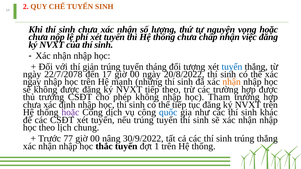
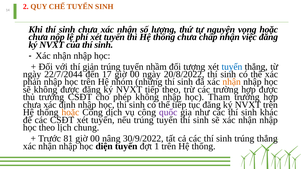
tháng: tháng -> nhầm (156, 67)
22/7/2078: 22/7/2078 -> 22/7/2044 (63, 74)
ngay: ngay -> phản (32, 82)
mạnh: mạnh -> nhóm (122, 82)
hoặc colour: purple -> orange (70, 113)
quốc colour: blue -> purple (168, 113)
77: 77 -> 81 (68, 139)
thắc: thắc -> diện (104, 146)
